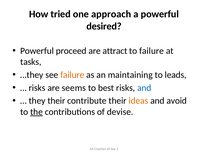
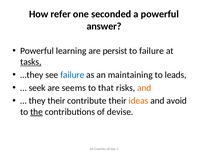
tried: tried -> refer (61, 14)
approach: approach -> seconded (111, 14)
desired: desired -> answer (104, 26)
proceed: proceed -> learning (71, 51)
attract: attract -> persist (115, 51)
tasks underline: none -> present (31, 62)
failure colour: orange -> blue (72, 75)
risks: risks -> seek (37, 88)
best: best -> that (106, 88)
and colour: blue -> orange (144, 88)
